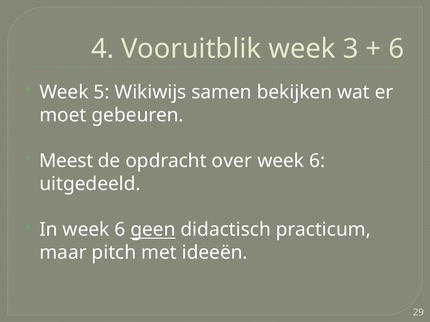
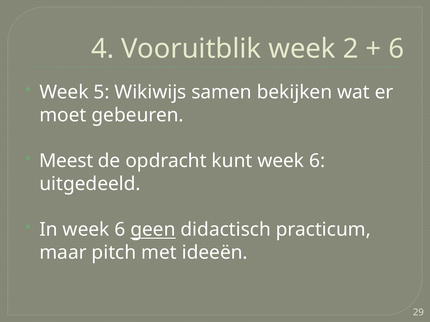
3: 3 -> 2 (351, 49)
over: over -> kunt (232, 161)
